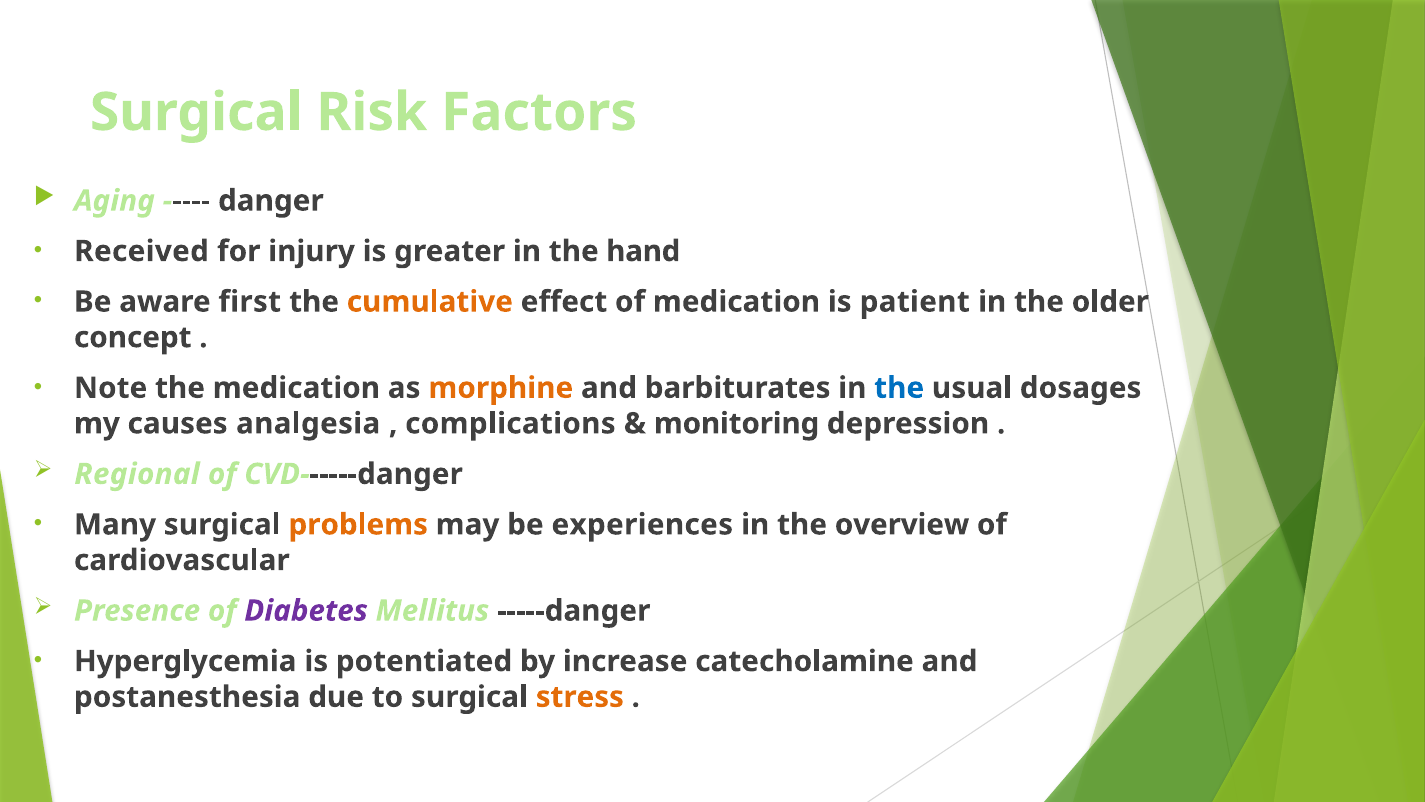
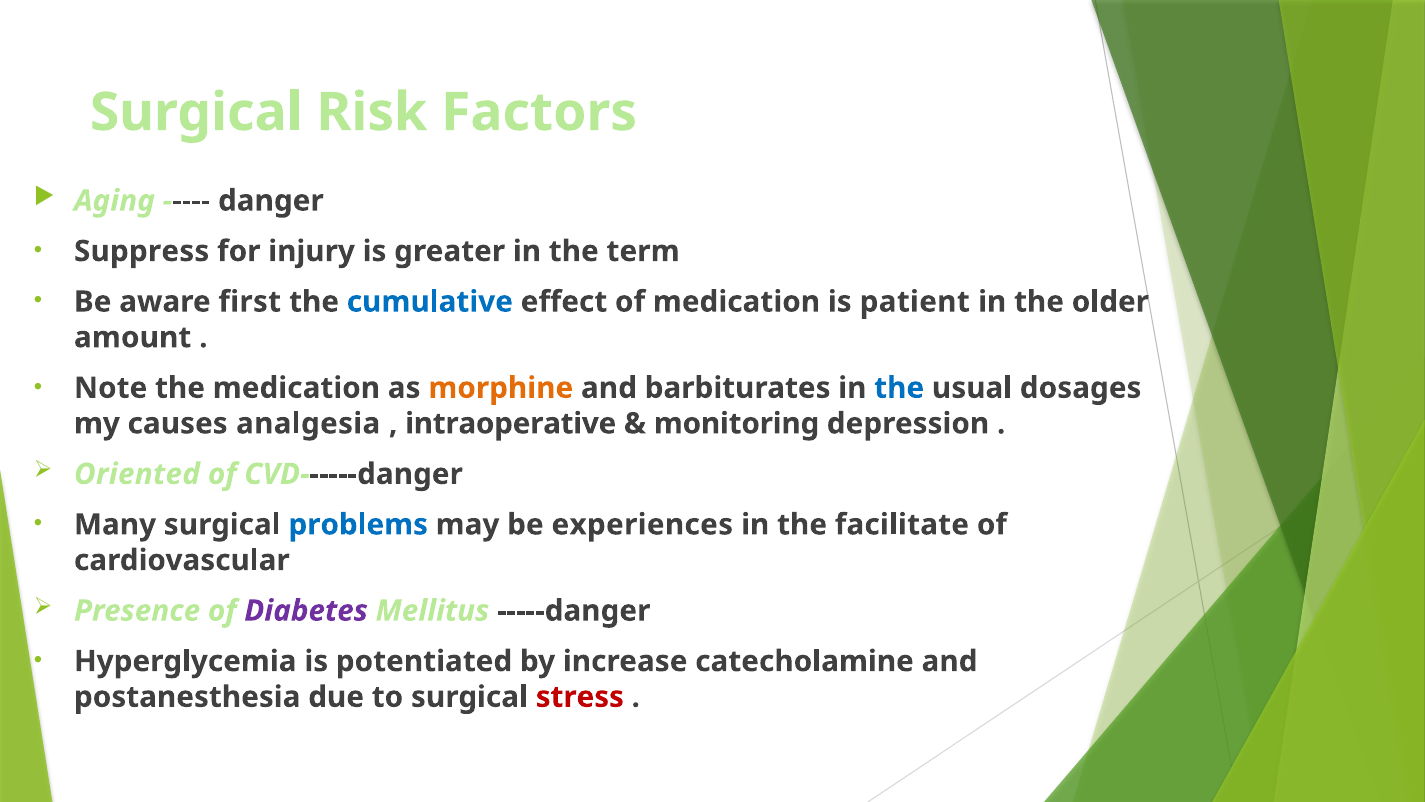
Received: Received -> Suppress (142, 251)
hand: hand -> term (643, 251)
cumulative colour: orange -> blue (430, 302)
concept: concept -> amount (133, 337)
complications: complications -> intraoperative (511, 423)
Regional: Regional -> Oriented (137, 474)
problems colour: orange -> blue (358, 524)
overview: overview -> facilitate (902, 524)
stress colour: orange -> red (580, 697)
